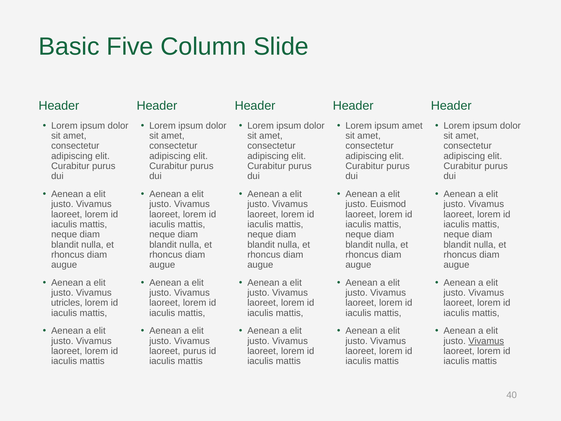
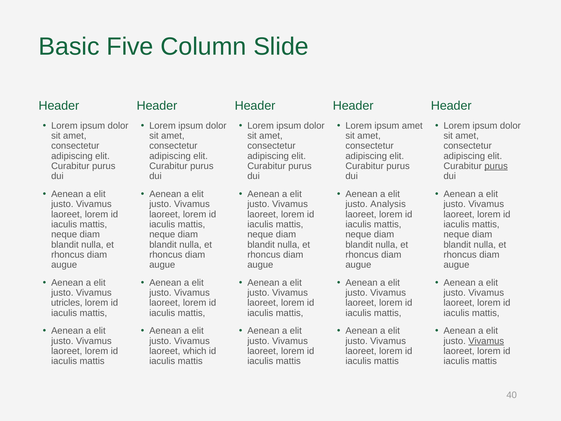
purus underline: none -> present (496, 166)
Euismod: Euismod -> Analysis (388, 204)
laoreet purus: purus -> which (195, 351)
